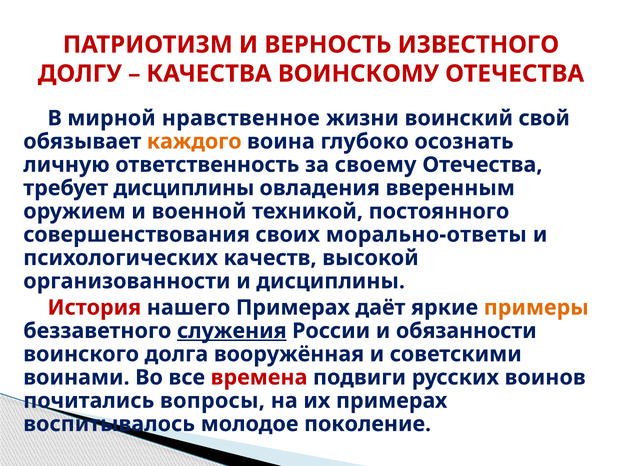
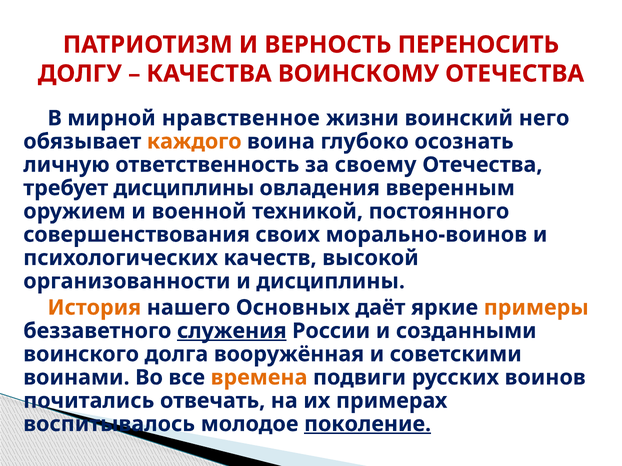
ИЗВЕСТНОГО: ИЗВЕСТНОГО -> ПЕРЕНОСИТЬ (478, 45)
свой: свой -> него (544, 118)
морально-ответы: морально-ответы -> морально-воинов (426, 235)
История colour: red -> orange (94, 308)
нашего Примерах: Примерах -> Основных (293, 308)
обязанности: обязанности -> созданными (466, 331)
времена colour: red -> orange (259, 378)
вопросы: вопросы -> отвечать (213, 401)
поколение underline: none -> present (368, 424)
